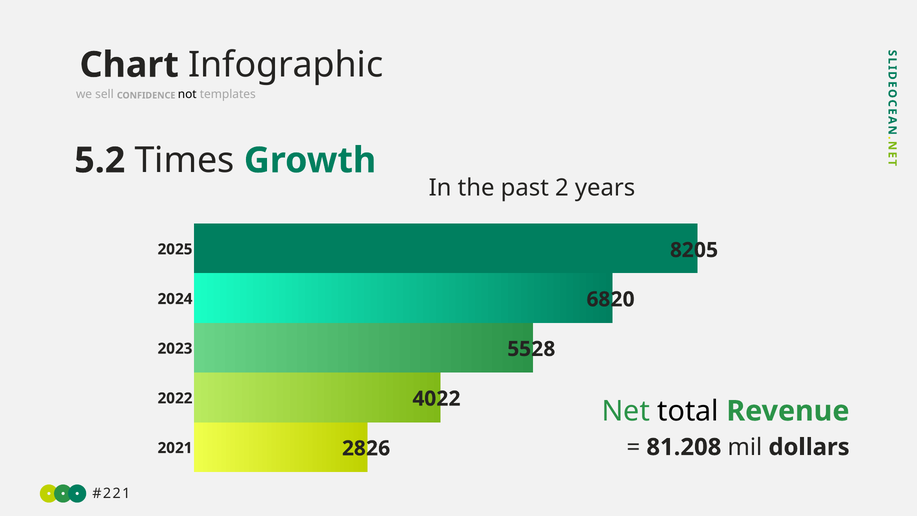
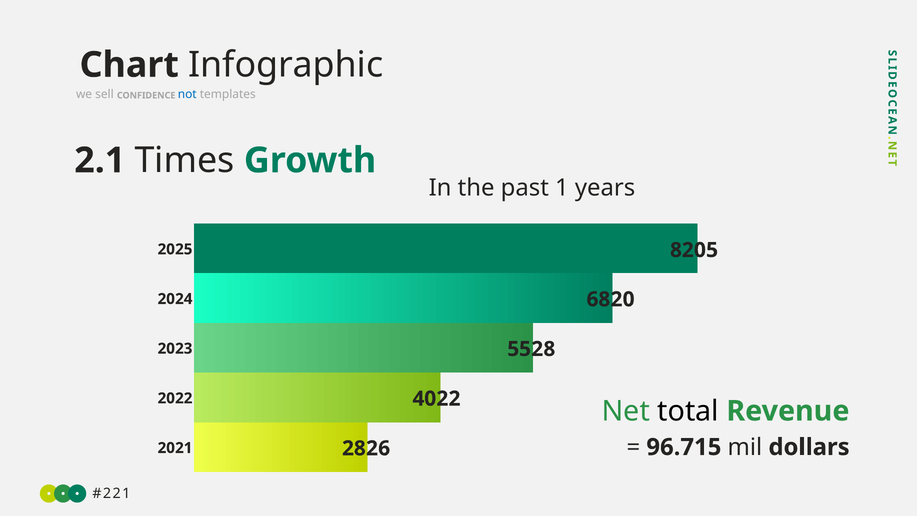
not colour: black -> blue (187, 94)
5.2: 5.2 -> 2.1 (100, 160)
2: 2 -> 1 (562, 188)
81.208: 81.208 -> 96.715 (684, 447)
